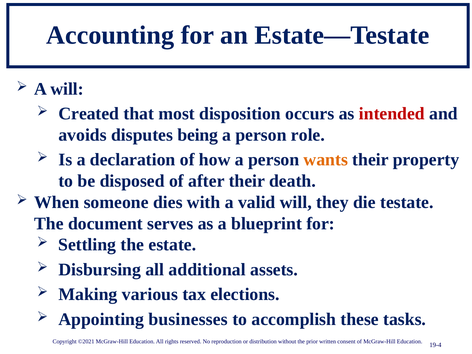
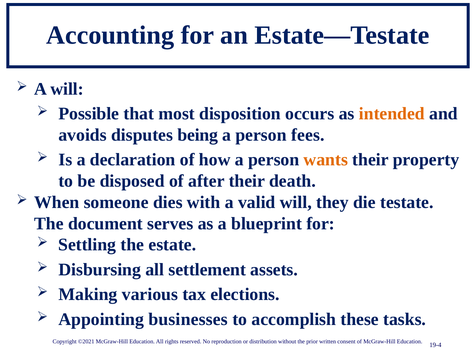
Created: Created -> Possible (89, 114)
intended colour: red -> orange (392, 114)
role: role -> fees (308, 135)
additional: additional -> settlement (207, 270)
